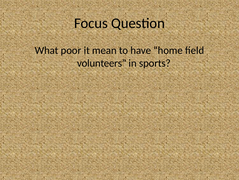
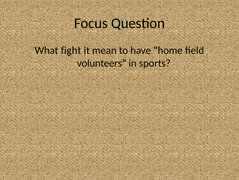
poor: poor -> fight (71, 50)
